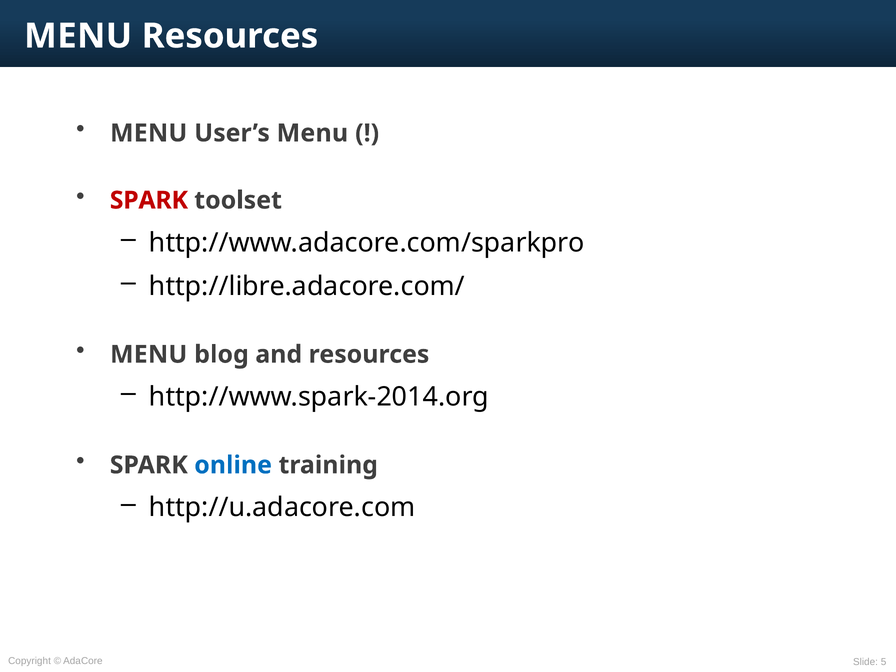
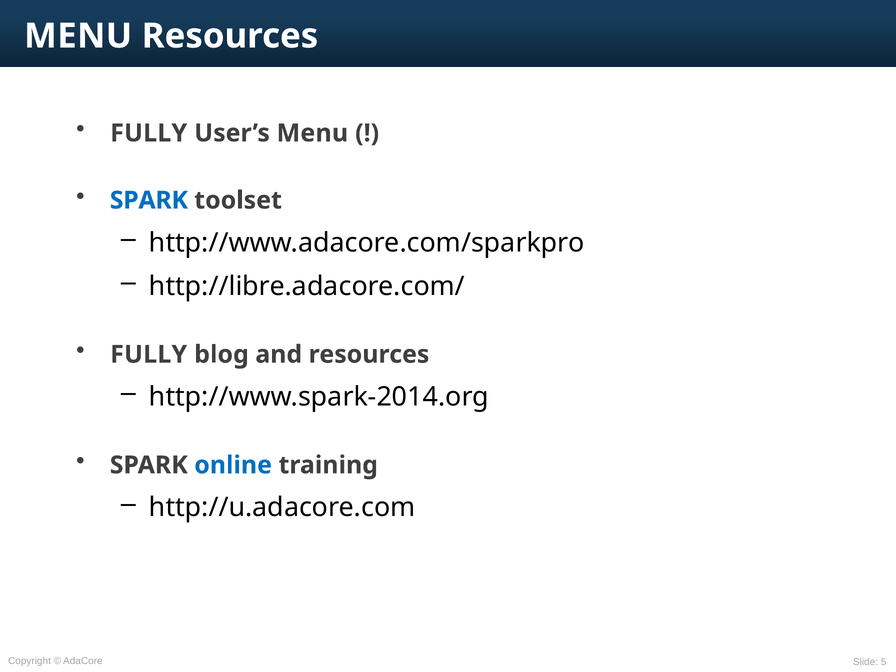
MENU: MENU -> FULLY (149, 133)
SPARK colour: red -> blue (149, 200)
MENU: MENU -> FULLY (149, 354)
